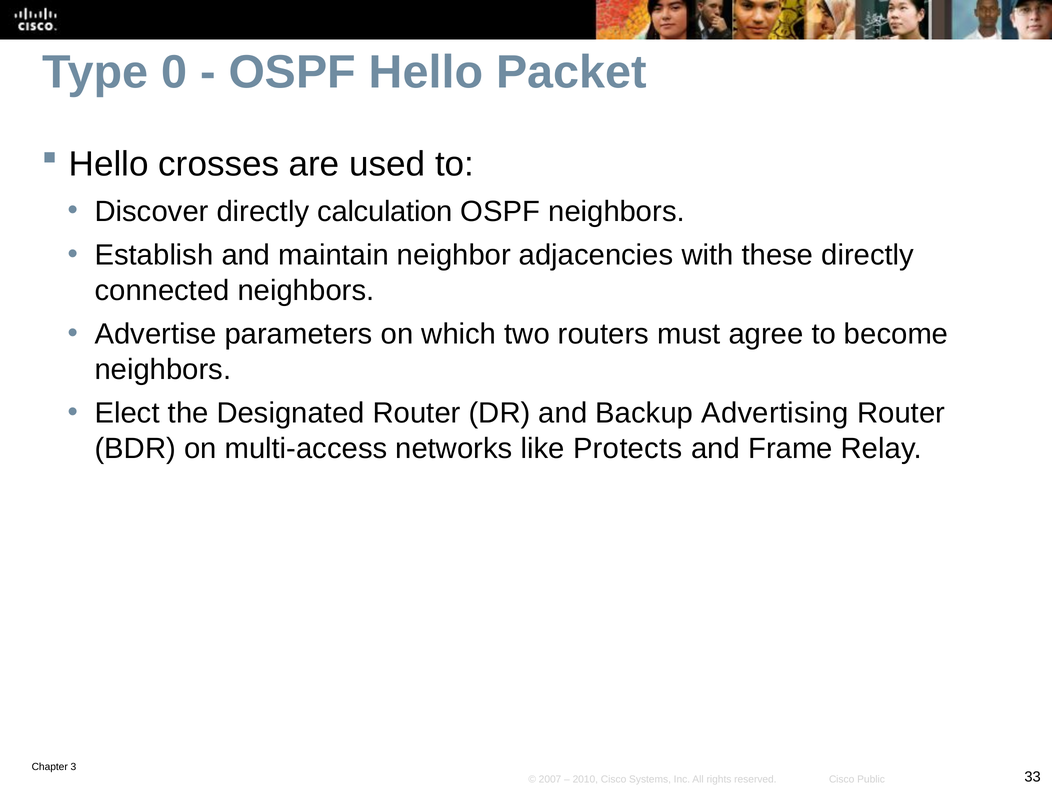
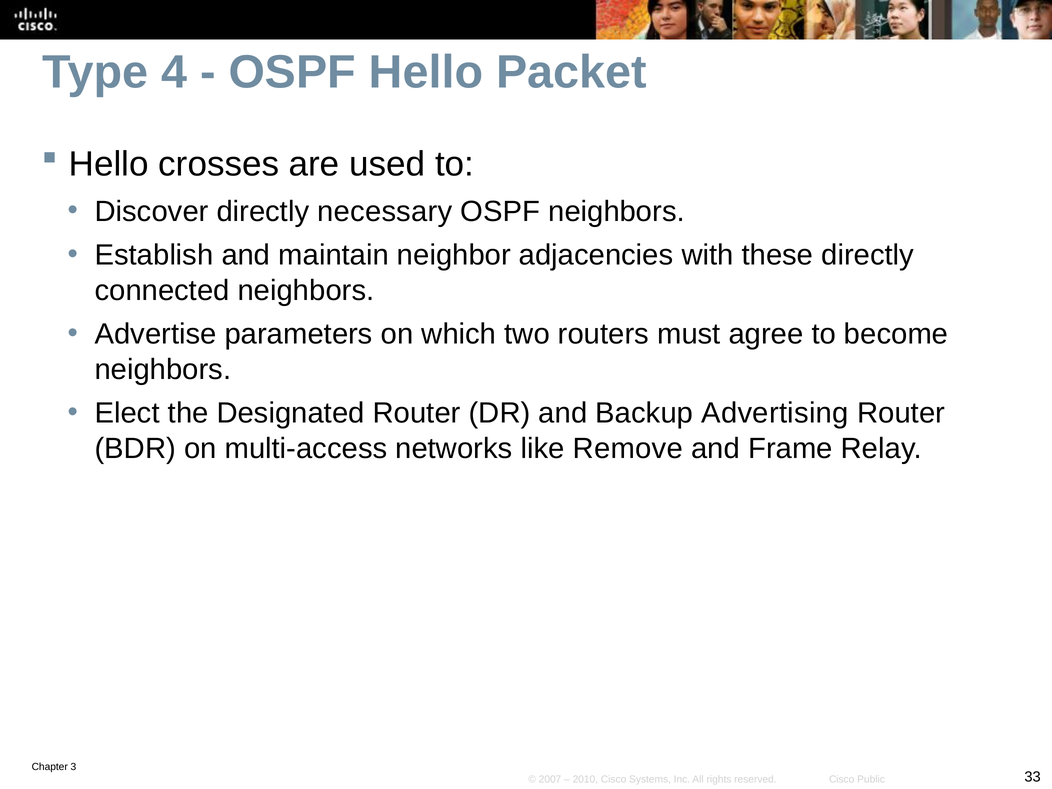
0: 0 -> 4 (174, 72)
calculation: calculation -> necessary (385, 211)
Protects: Protects -> Remove (628, 448)
